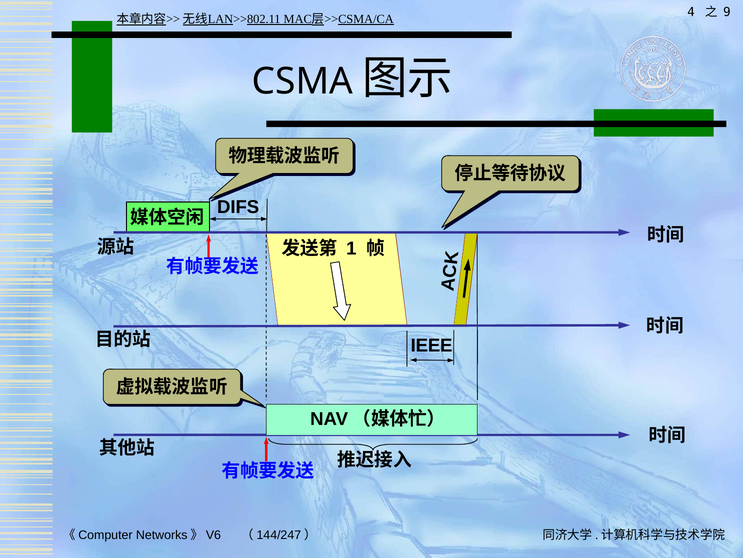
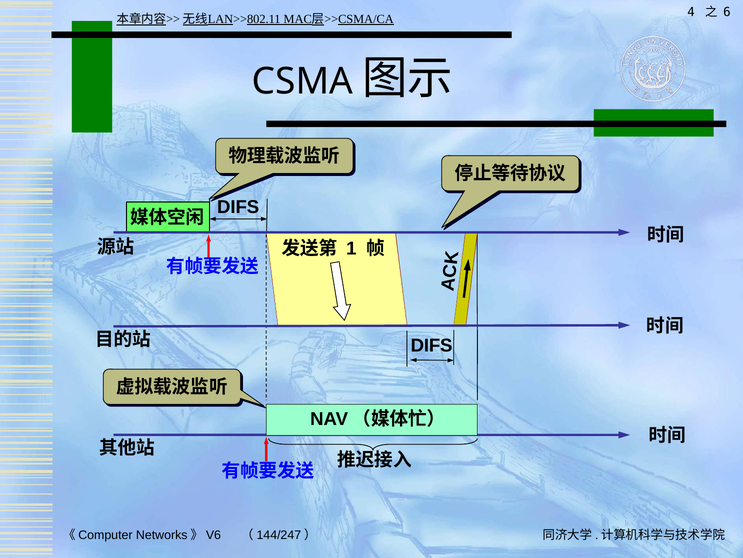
9: 9 -> 6 (727, 12)
IEEE: IEEE -> DIFS (432, 345)
